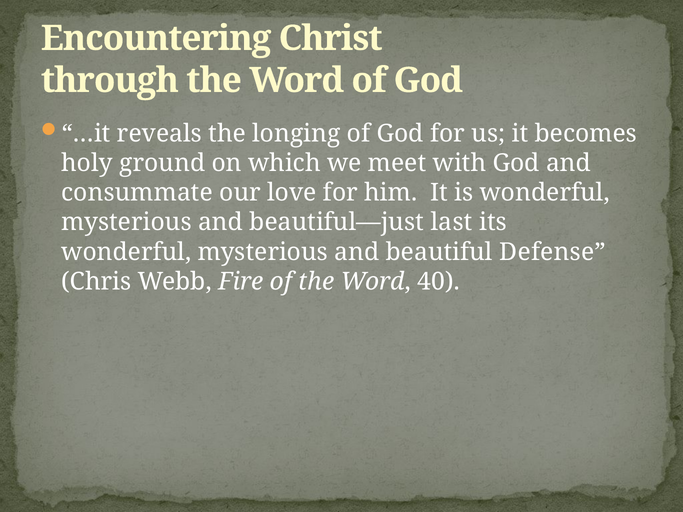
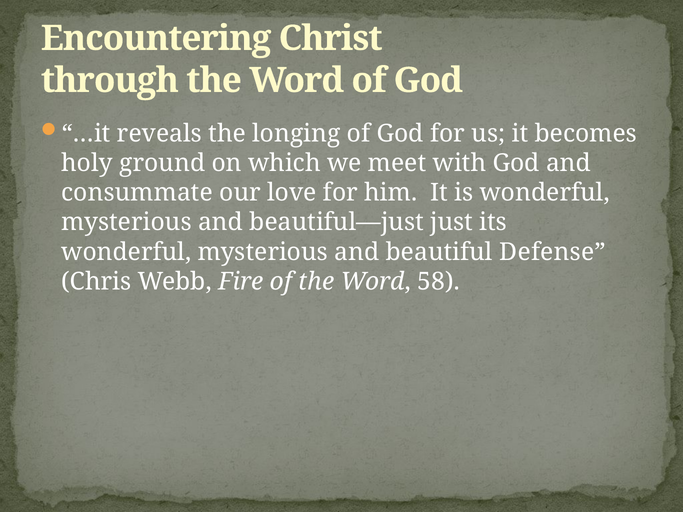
last: last -> just (452, 222)
40: 40 -> 58 (439, 282)
